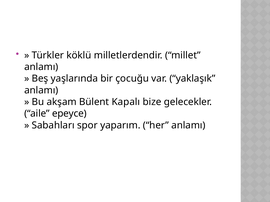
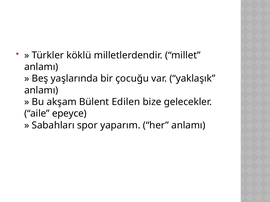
Kapalı: Kapalı -> Edilen (126, 102)
